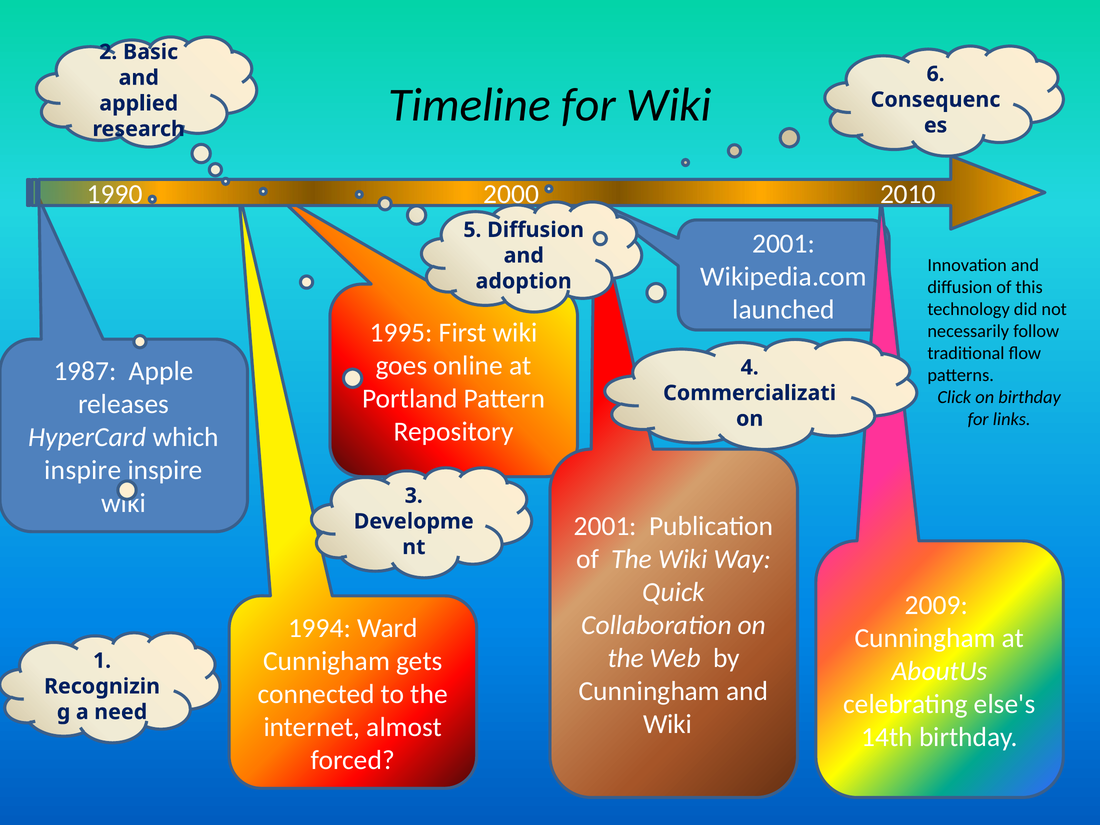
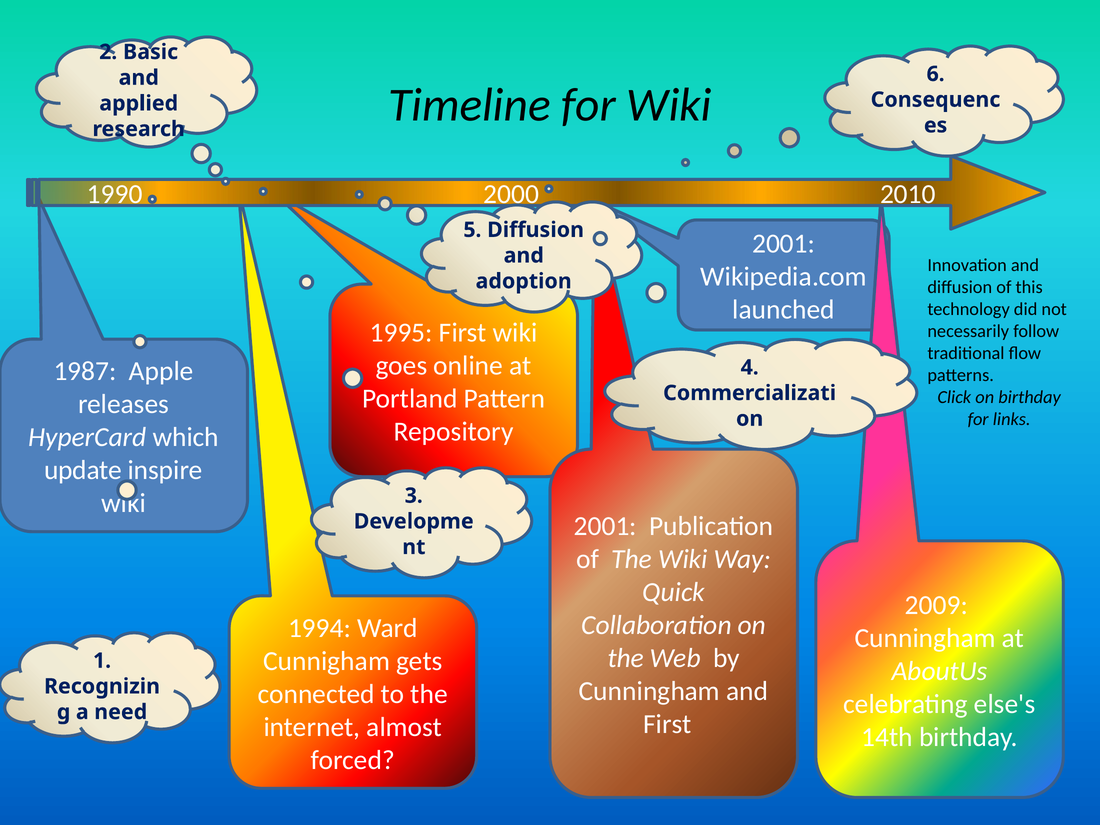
inspire: inspire -> update (83, 470)
Wiki: Wiki -> First (667, 724)
